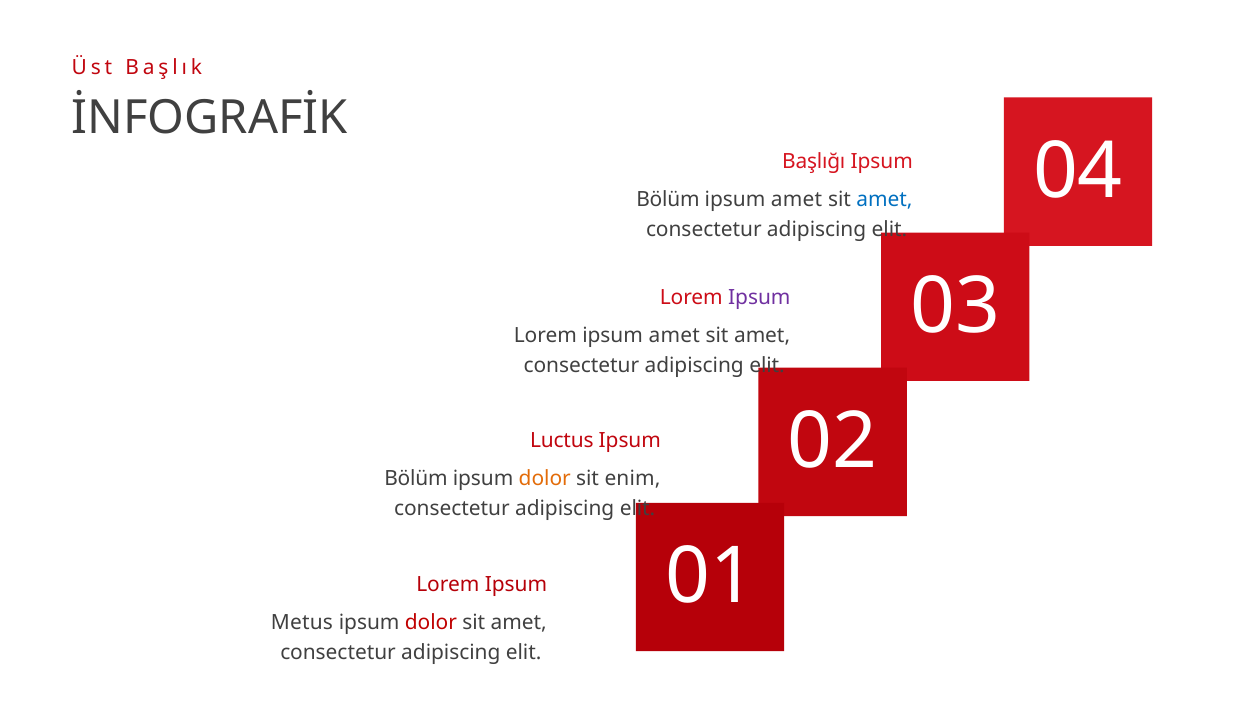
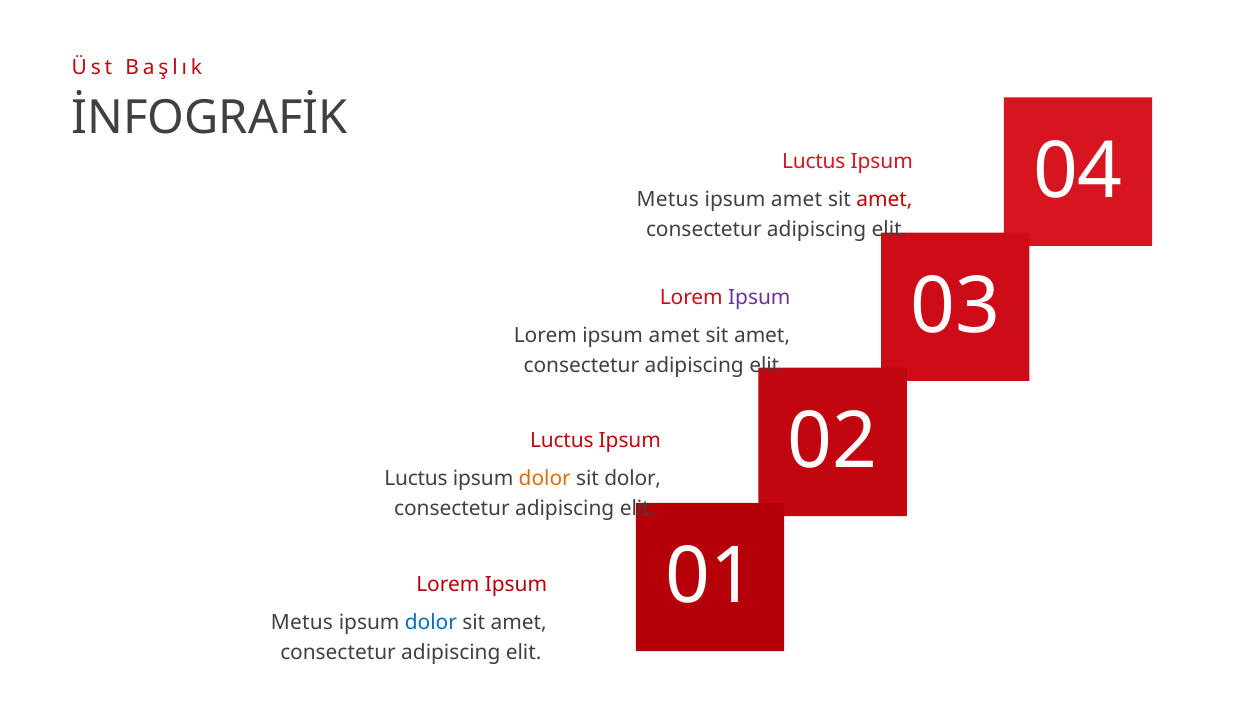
Başlığı: Başlığı -> Luctus (814, 162)
Bölüm: Bölüm -> Metus (668, 199)
amet colour: blue -> red (885, 199)
Bölüm: Bölüm -> Luctus (416, 478)
sit enim: enim -> dolor (633, 478)
dolor colour: red -> blue (431, 622)
